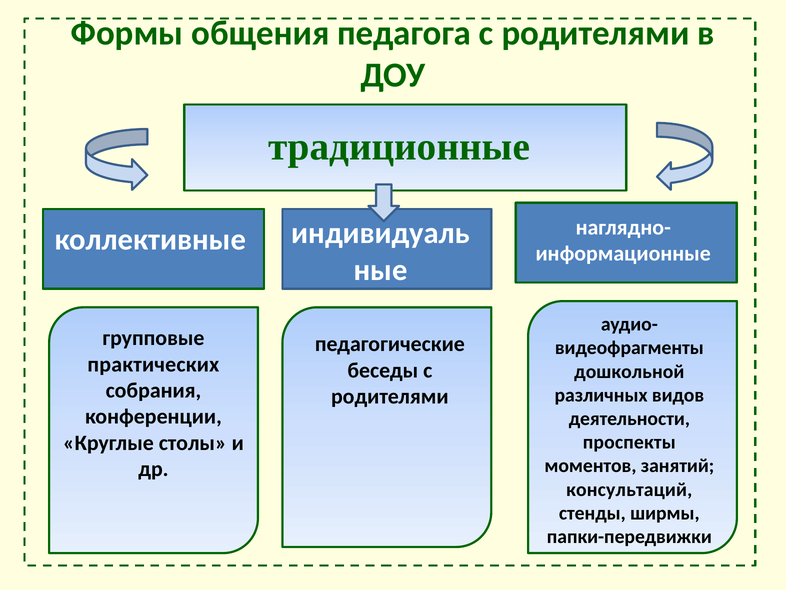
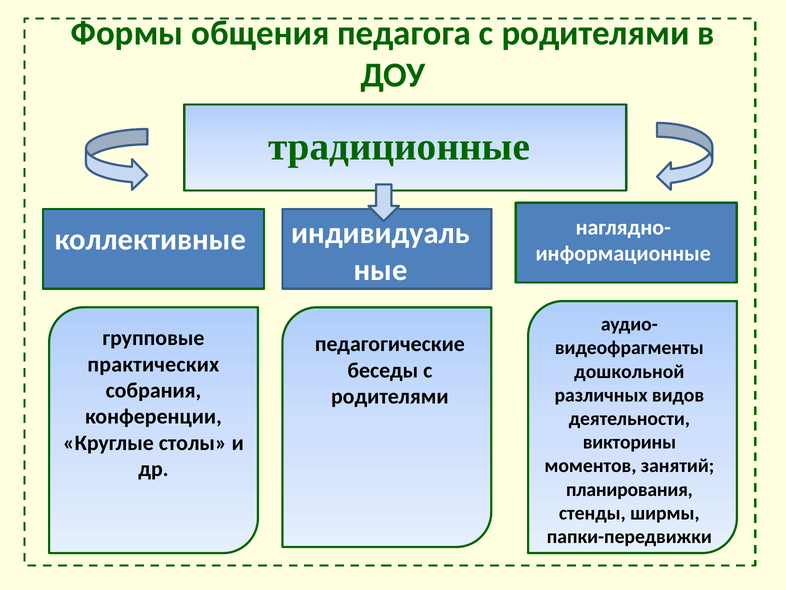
проспекты: проспекты -> викторины (629, 442)
консультаций: консультаций -> планирования (629, 489)
